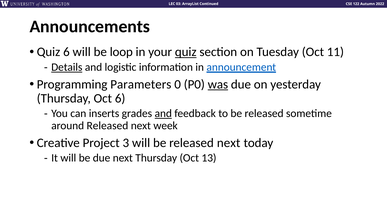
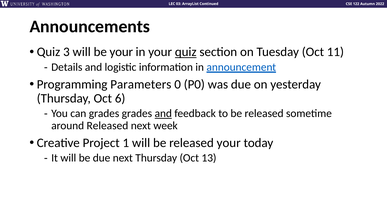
Quiz 6: 6 -> 3 (66, 52)
be loop: loop -> your (121, 52)
Details underline: present -> none (67, 67)
was underline: present -> none (218, 84)
can inserts: inserts -> grades (104, 113)
3: 3 -> 1 (126, 143)
be released next: next -> your (229, 143)
